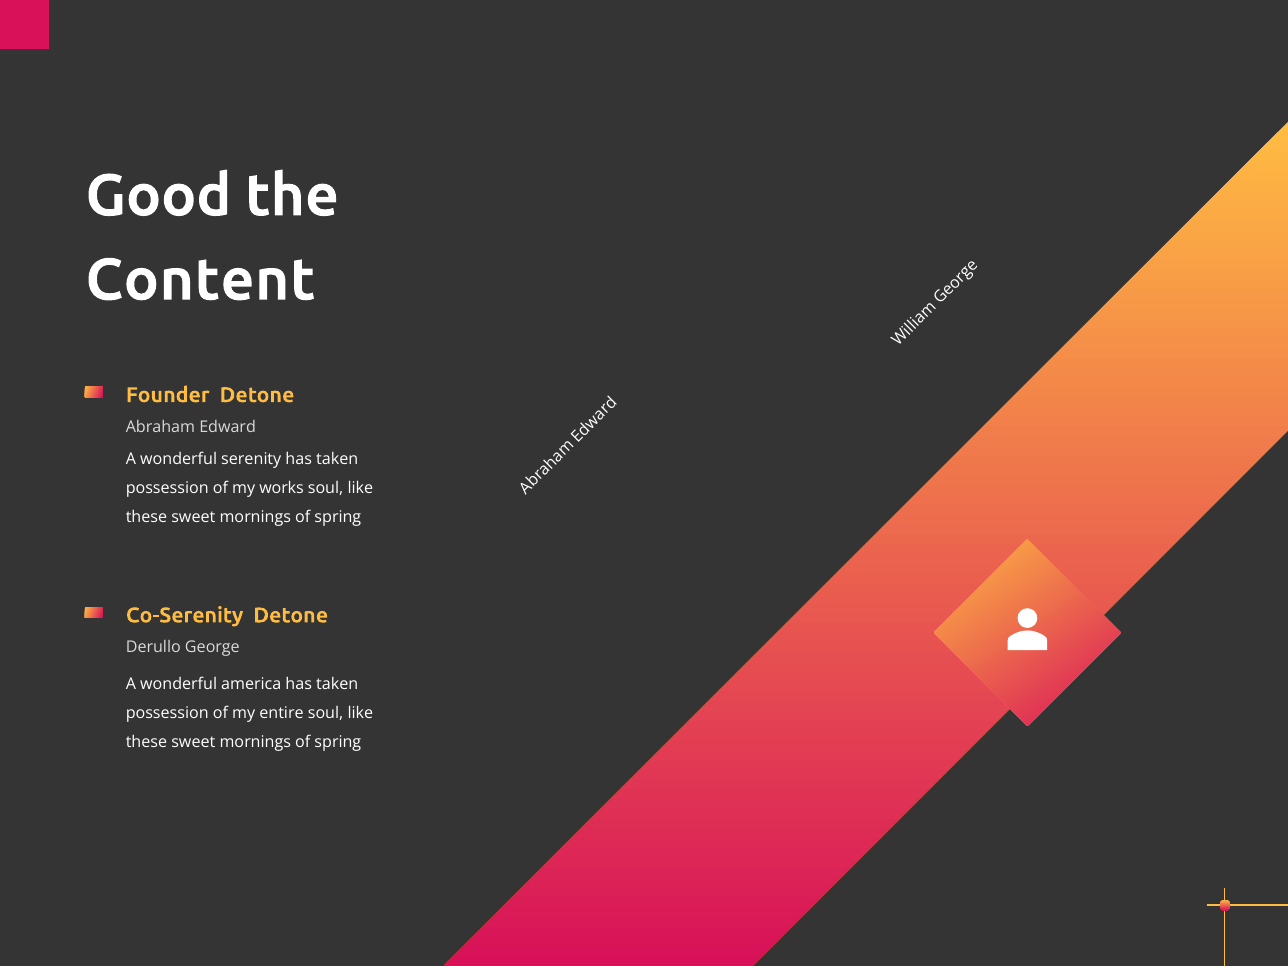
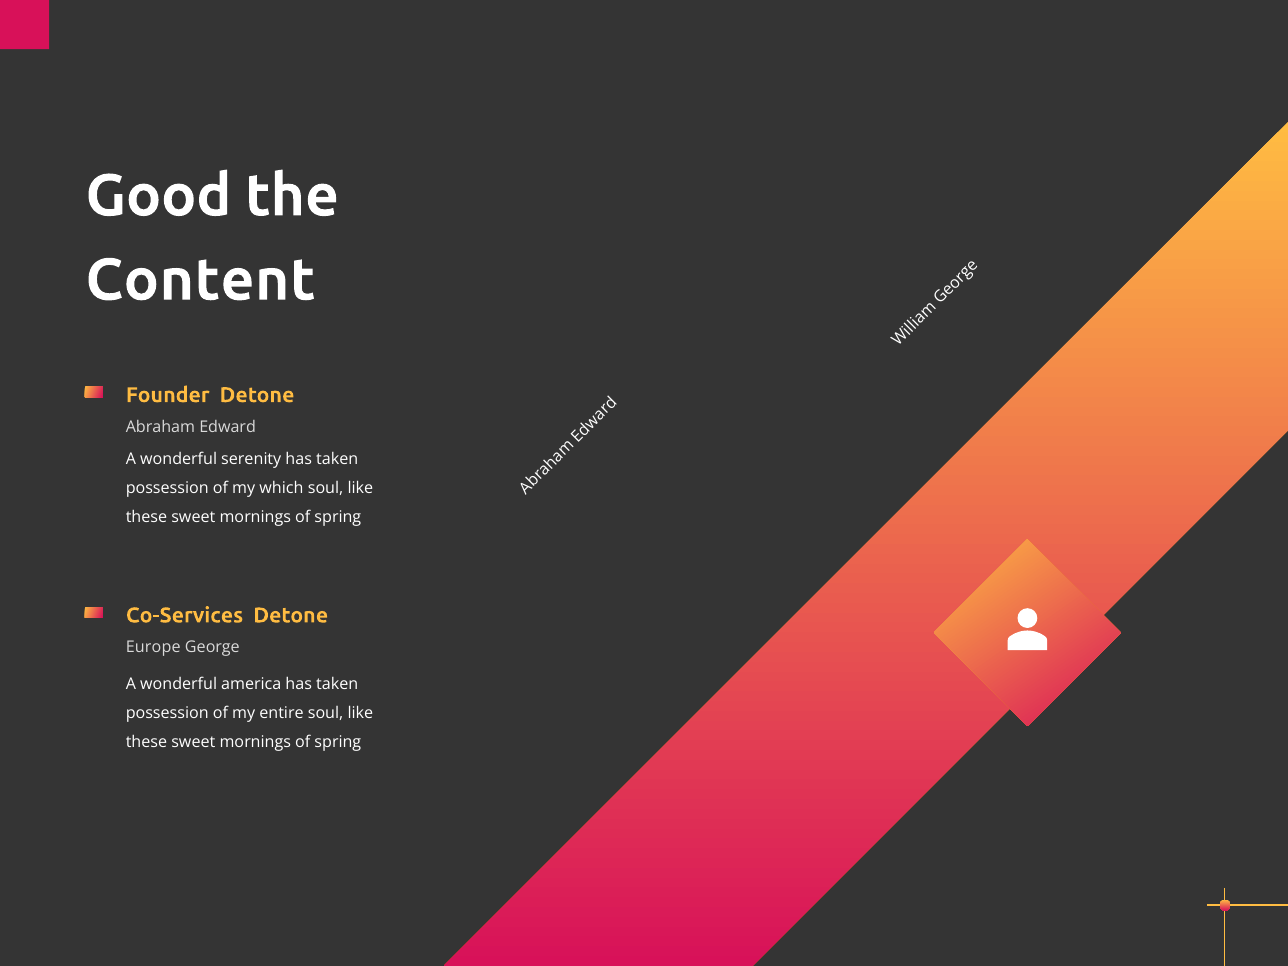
works: works -> which (281, 488)
Co-Serenity: Co-Serenity -> Co-Services (185, 615)
Derullo: Derullo -> Europe (153, 648)
